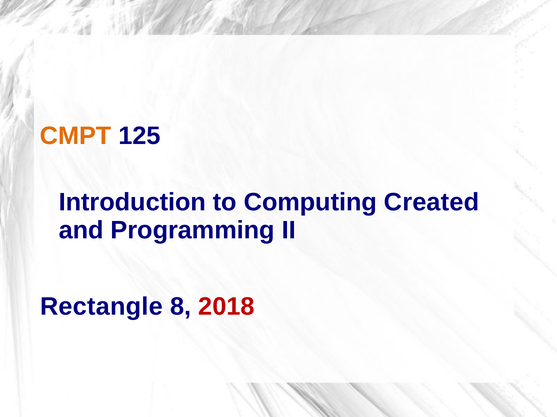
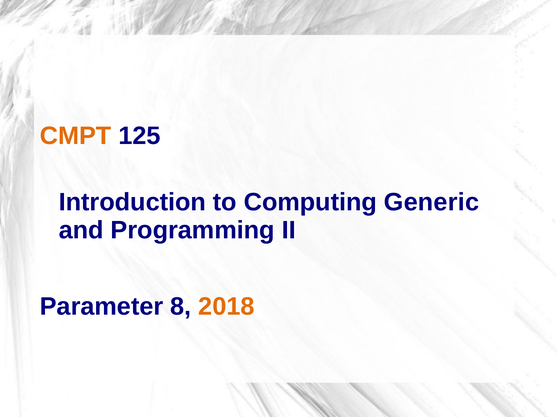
Created: Created -> Generic (432, 202)
Rectangle: Rectangle -> Parameter (102, 307)
2018 colour: red -> orange (226, 307)
